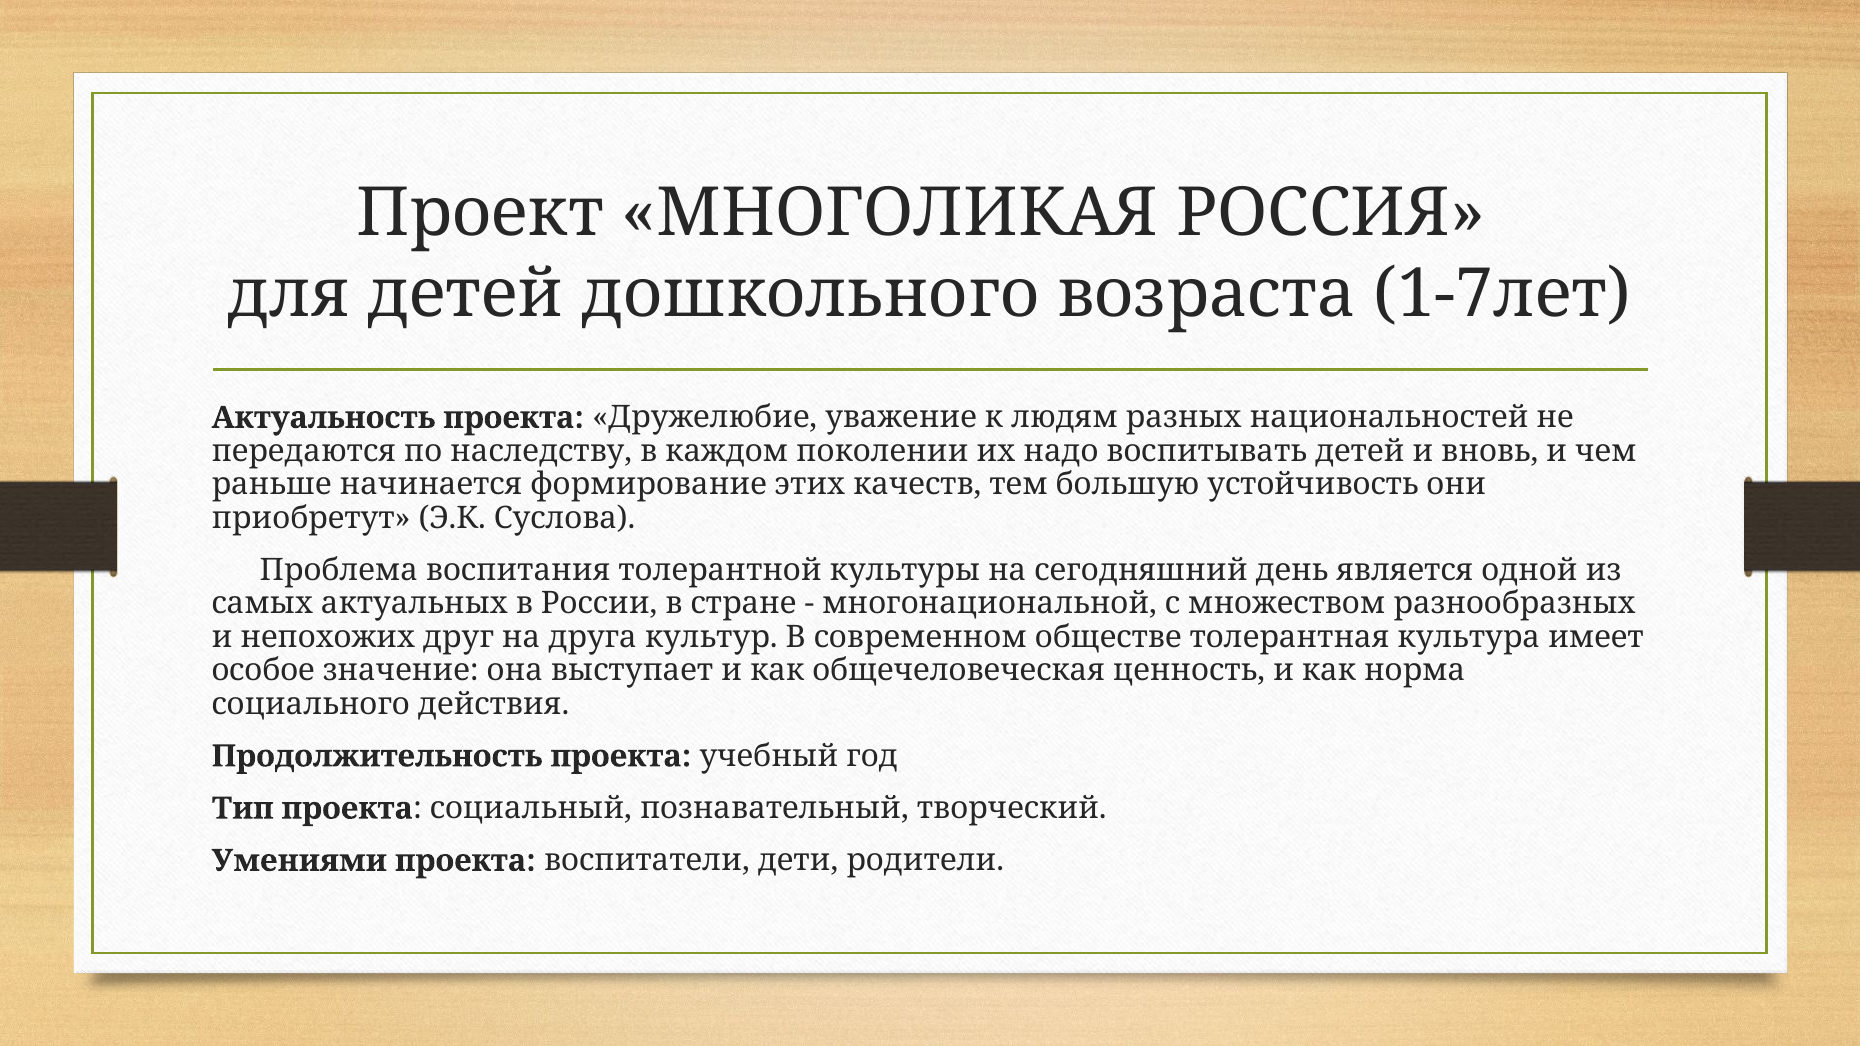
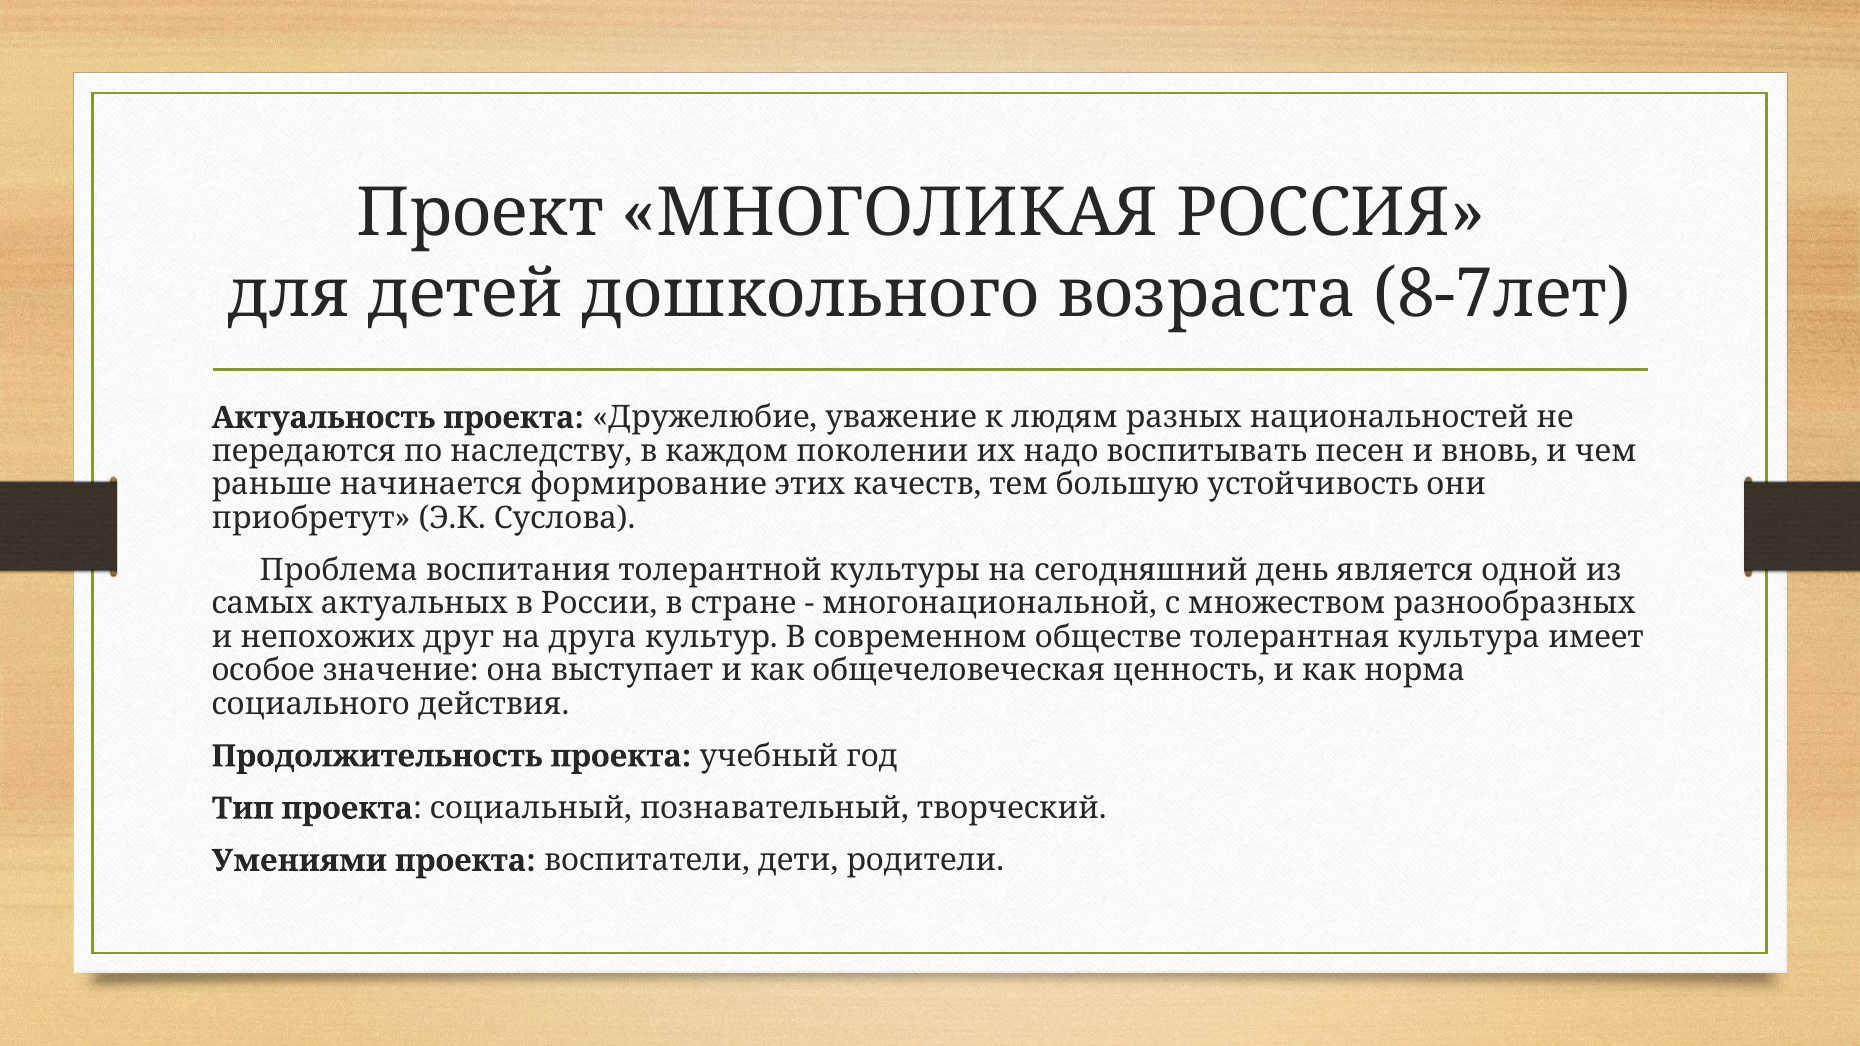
1-7лет: 1-7лет -> 8-7лет (1502, 295)
воспитывать детей: детей -> песен (1360, 451)
